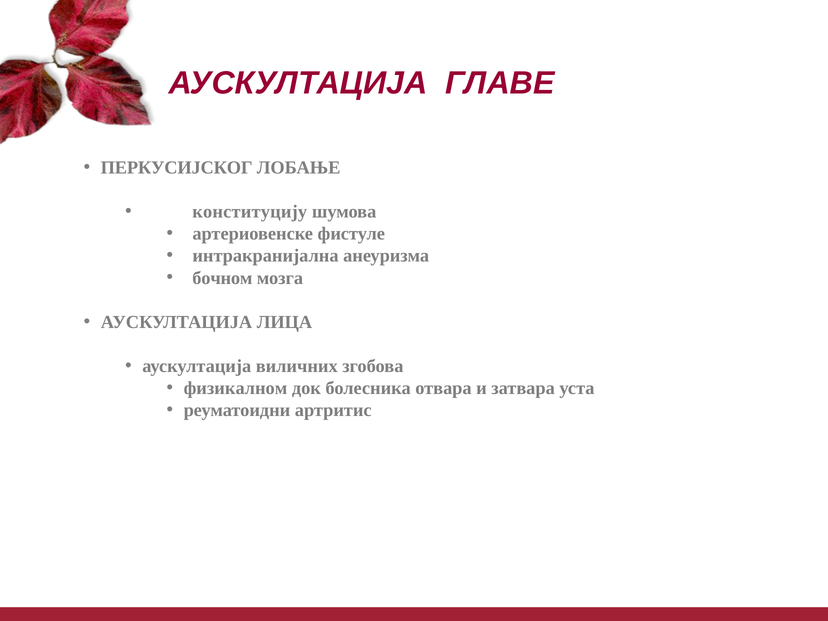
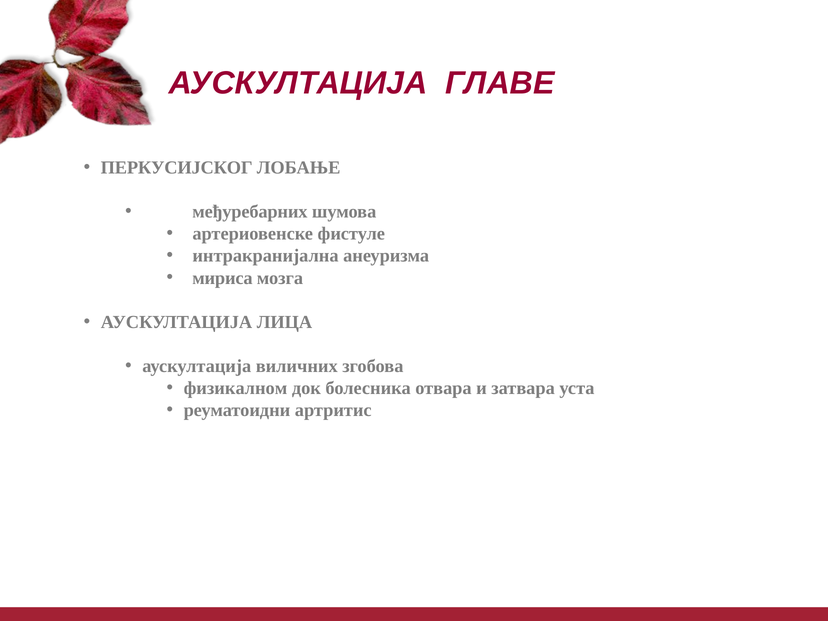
конституцију: конституцију -> међуребарних (250, 212)
бочном: бочном -> мириса (222, 278)
